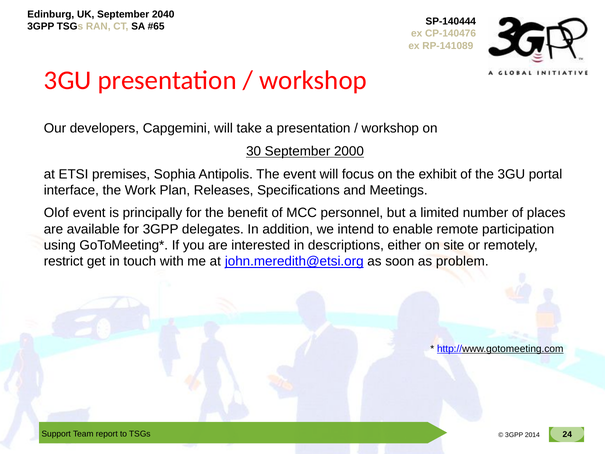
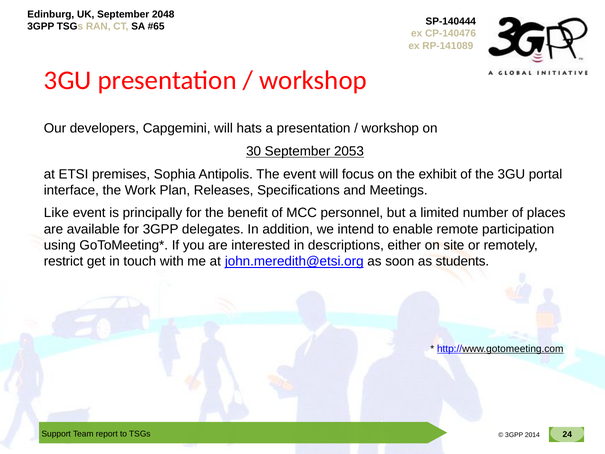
2040: 2040 -> 2048 (163, 15)
take: take -> hats (249, 128)
2000: 2000 -> 2053 (349, 151)
Olof: Olof -> Like (56, 213)
problem: problem -> students (462, 261)
